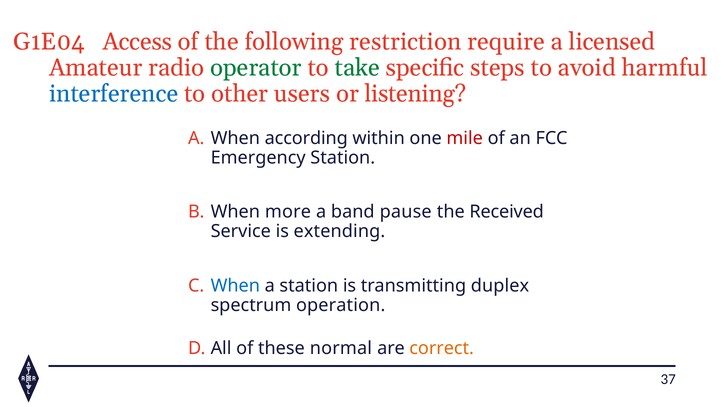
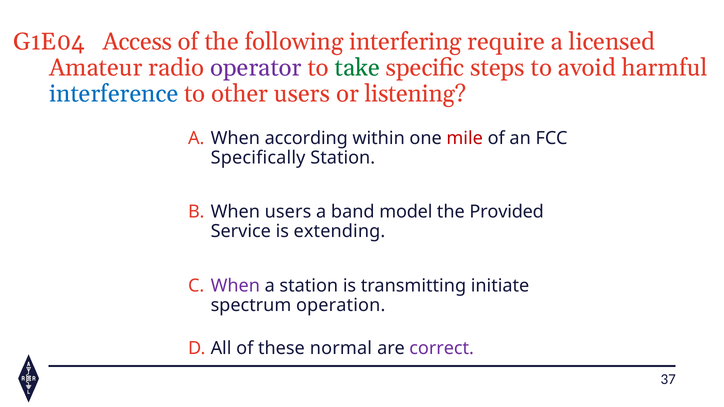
restriction: restriction -> interfering (406, 42)
operator colour: green -> purple (256, 68)
Emergency: Emergency -> Specifically (258, 158)
When more: more -> users (288, 212)
pause: pause -> model (406, 212)
Received: Received -> Provided (507, 212)
When colour: blue -> purple (235, 286)
duplex: duplex -> initiate (500, 286)
correct colour: orange -> purple (442, 349)
